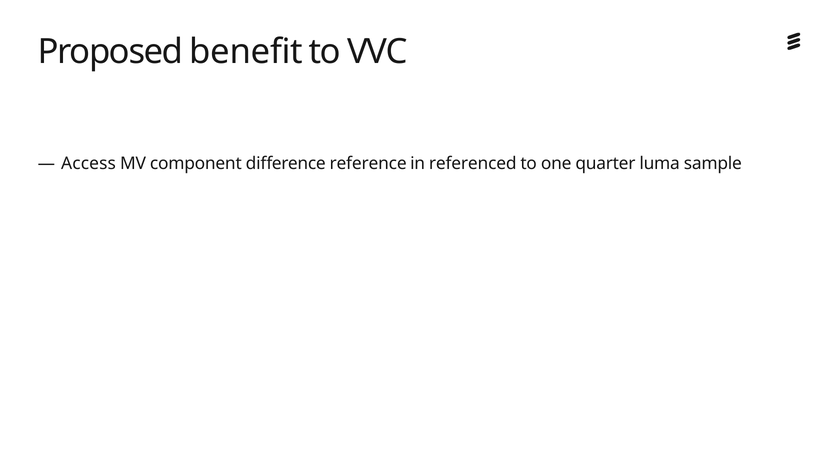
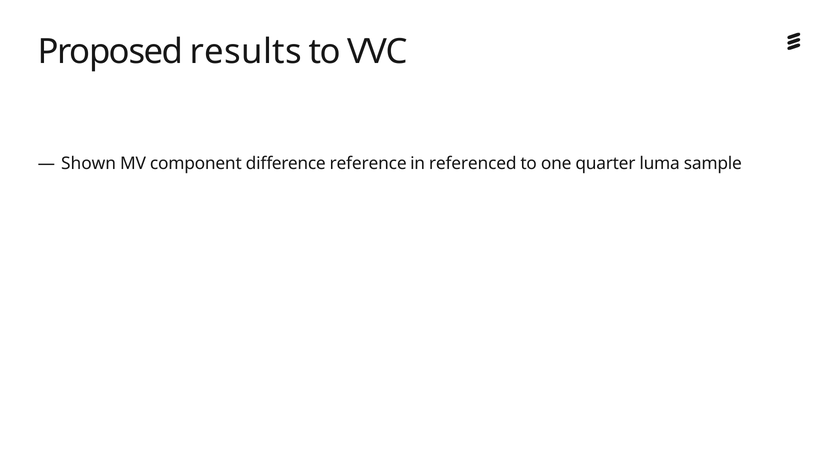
benefit: benefit -> results (246, 52)
Access: Access -> Shown (89, 164)
